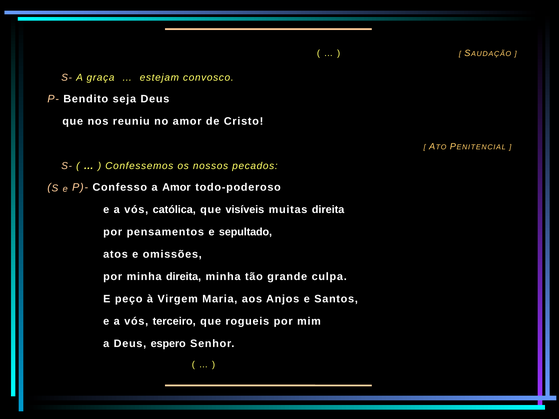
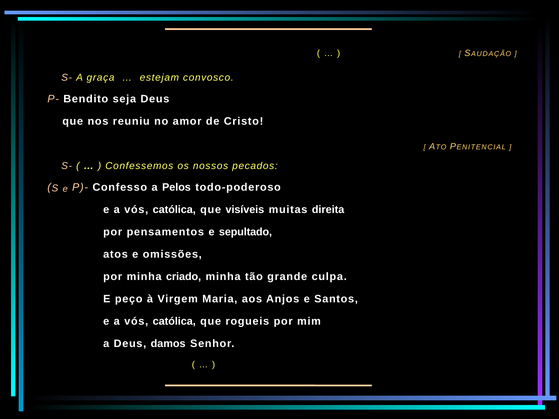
a Amor: Amor -> Pelos (176, 187)
minha direita: direita -> criado (184, 277)
terceiro: terceiro -> católica (174, 322)
espero: espero -> damos (168, 344)
